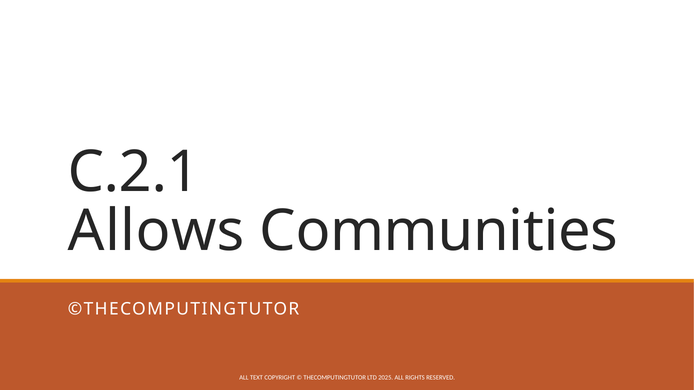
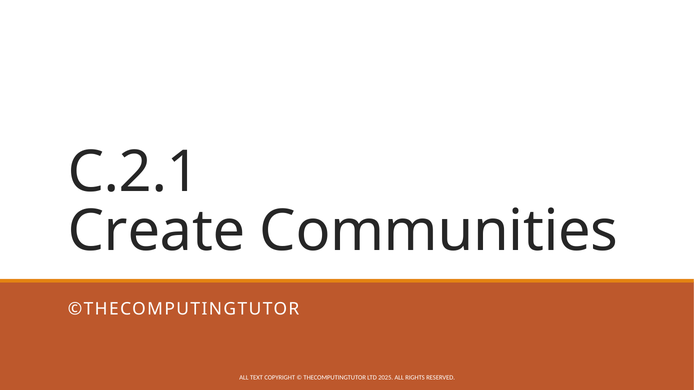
Allows: Allows -> Create (156, 231)
